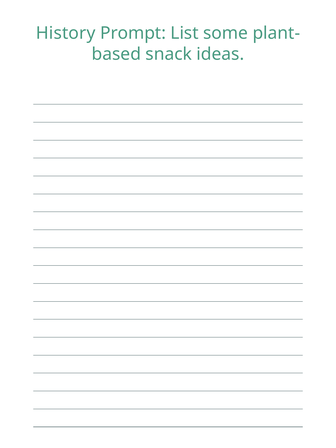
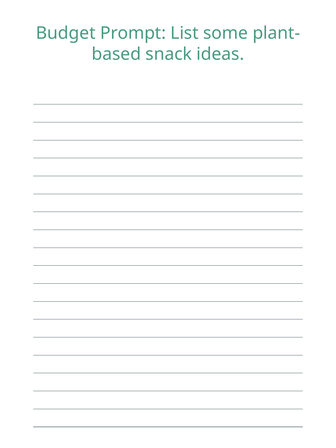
History: History -> Budget (66, 33)
